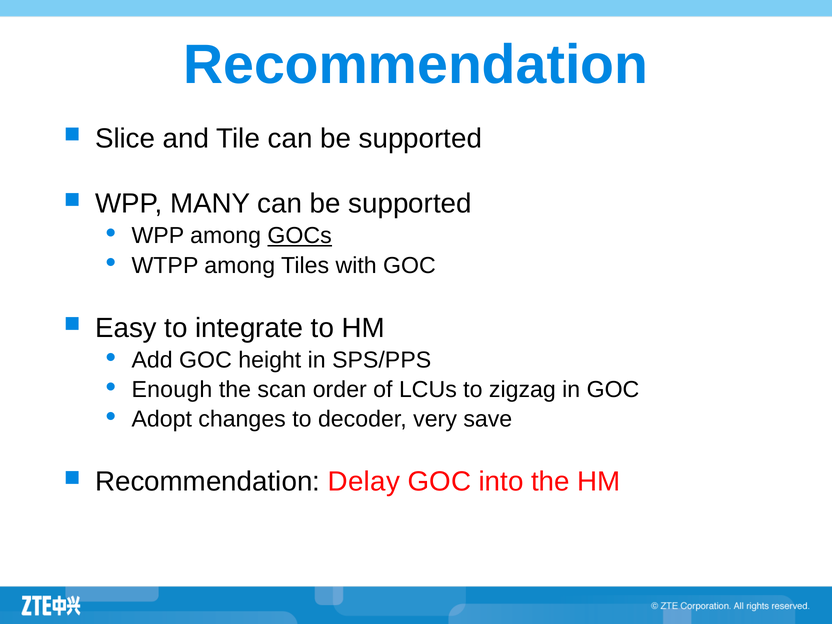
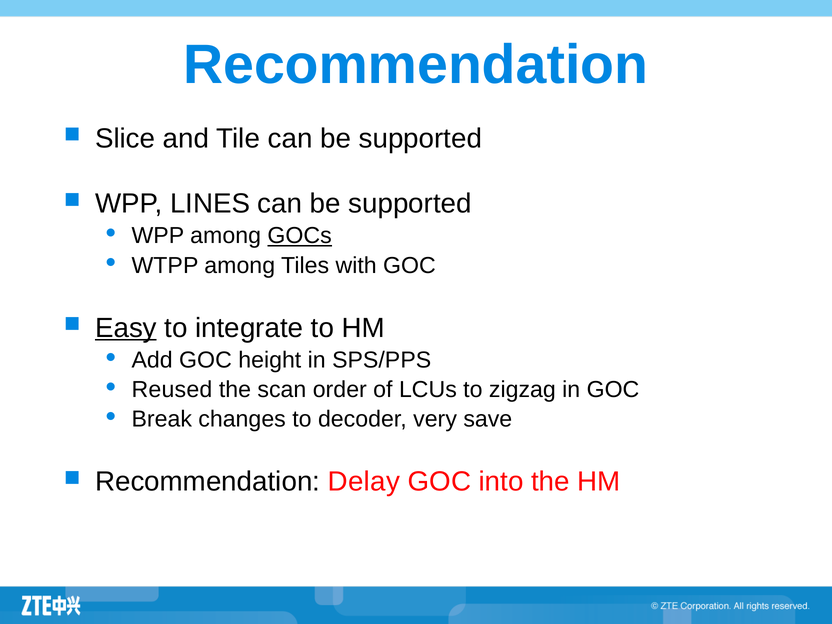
MANY: MANY -> LINES (210, 204)
Easy underline: none -> present (126, 328)
Enough: Enough -> Reused (172, 390)
Adopt: Adopt -> Break (162, 419)
